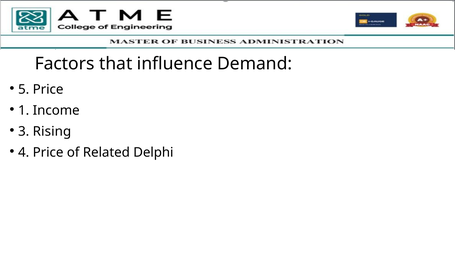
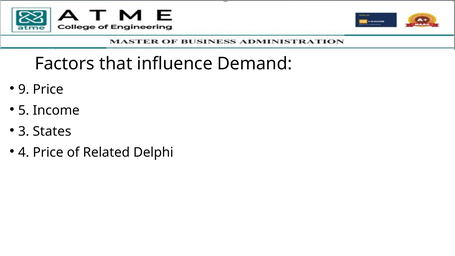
5: 5 -> 9 (24, 89)
1: 1 -> 5 (24, 110)
Rising: Rising -> States (52, 131)
